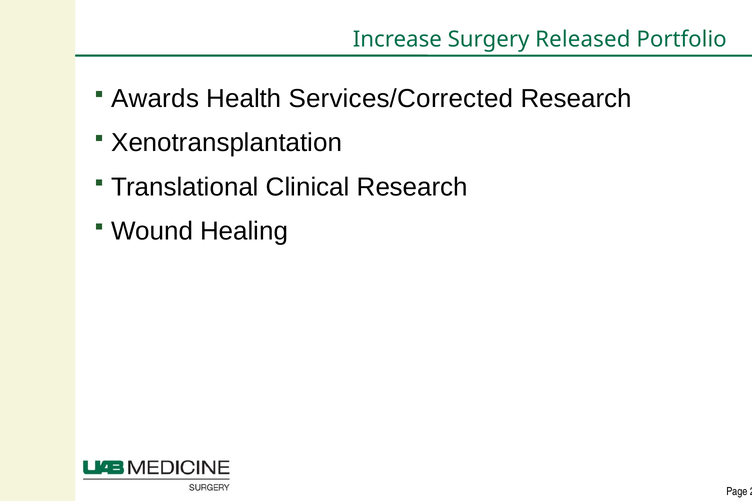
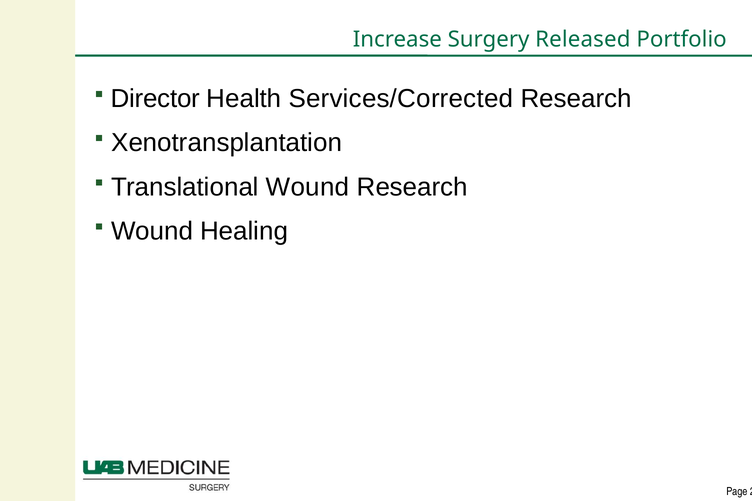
Awards: Awards -> Director (155, 99)
Translational Clinical: Clinical -> Wound (308, 187)
